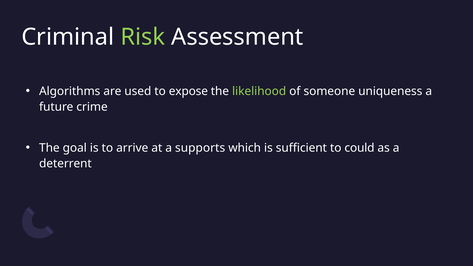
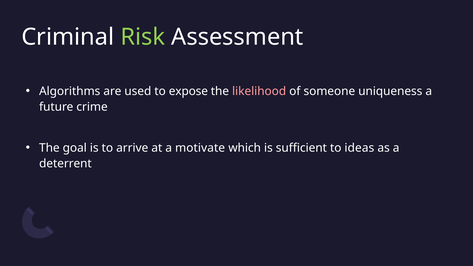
likelihood colour: light green -> pink (259, 91)
supports: supports -> motivate (200, 148)
could: could -> ideas (359, 148)
